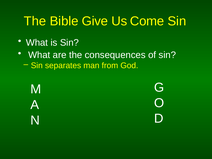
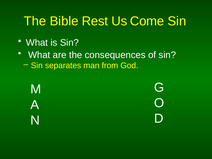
Give: Give -> Rest (95, 21)
